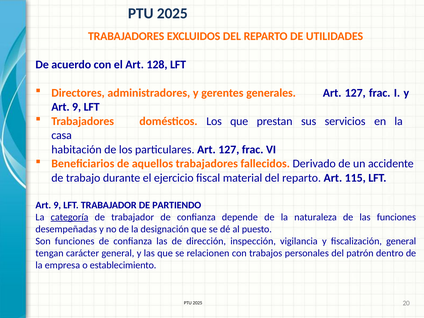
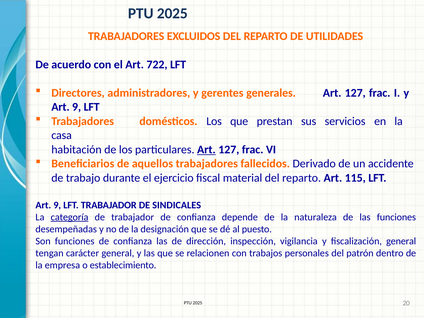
128: 128 -> 722 (157, 65)
Art underline: none -> present (206, 150)
PARTIENDO: PARTIENDO -> SINDICALES (177, 205)
